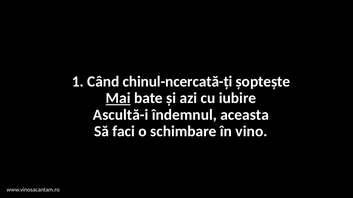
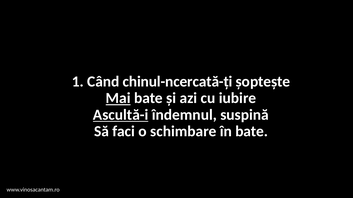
Ascultă-i underline: none -> present (121, 115)
aceasta: aceasta -> suspină (245, 115)
în vino: vino -> bate (252, 132)
